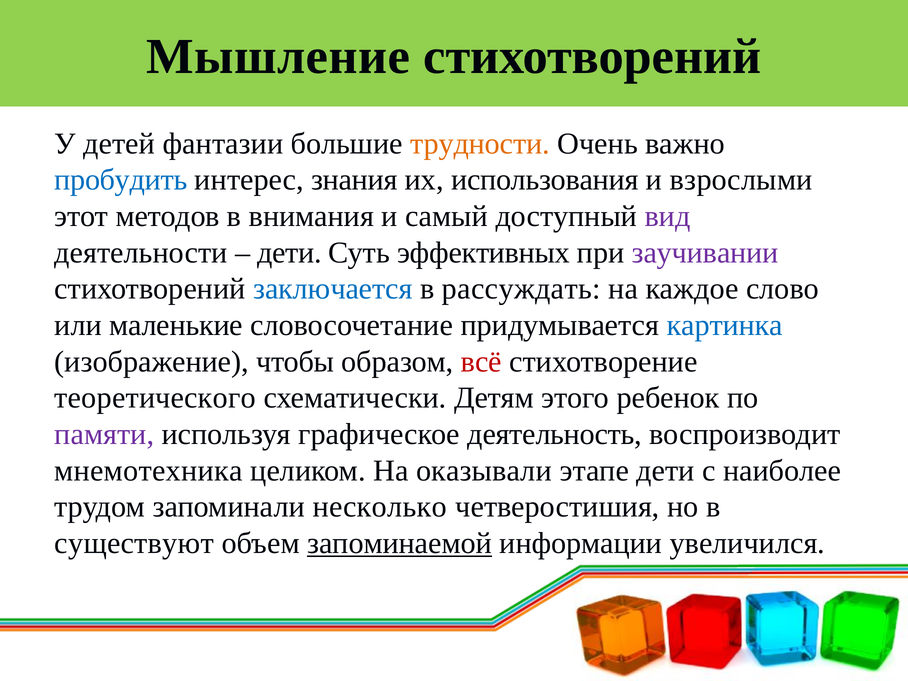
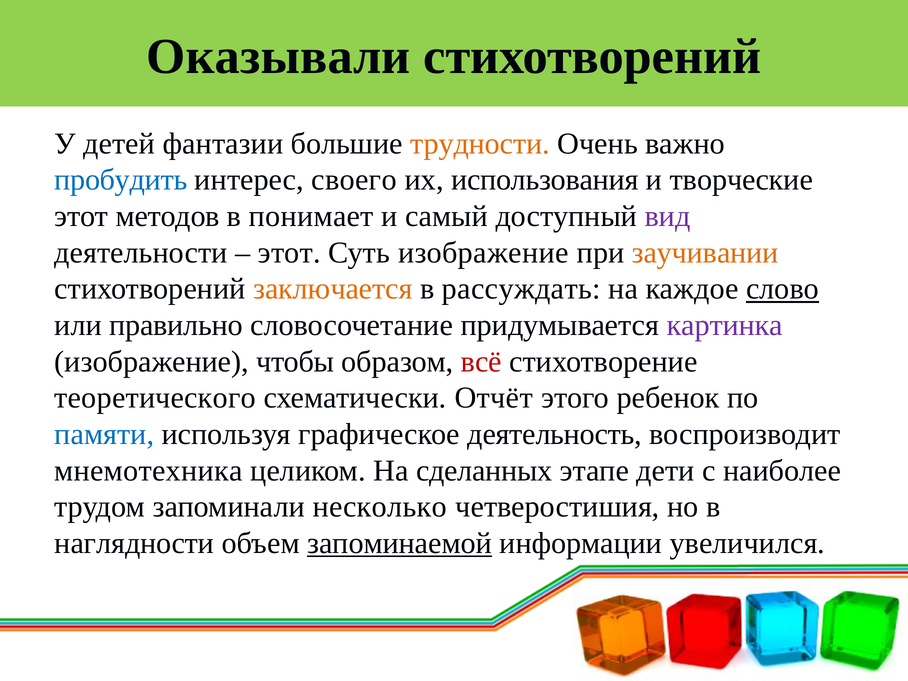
Мышление: Мышление -> Оказывали (278, 57)
знания: знания -> своего (354, 180)
взрослыми: взрослыми -> творческие (741, 180)
внимания: внимания -> понимает (311, 216)
дети: дети -> этот (289, 253)
Суть эффективных: эффективных -> изображение (483, 253)
заучивании colour: purple -> orange (705, 253)
заключается colour: blue -> orange (333, 289)
слово underline: none -> present (783, 289)
маленькие: маленькие -> правильно (176, 325)
картинка colour: blue -> purple (725, 325)
Детям: Детям -> Отчёт (494, 398)
памяти colour: purple -> blue (104, 434)
оказывали: оказывали -> сделанных (484, 471)
существуют: существуют -> наглядности (134, 543)
